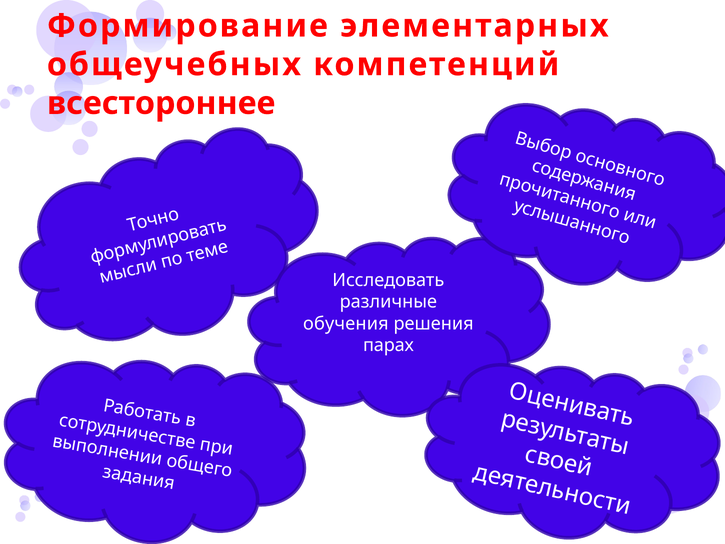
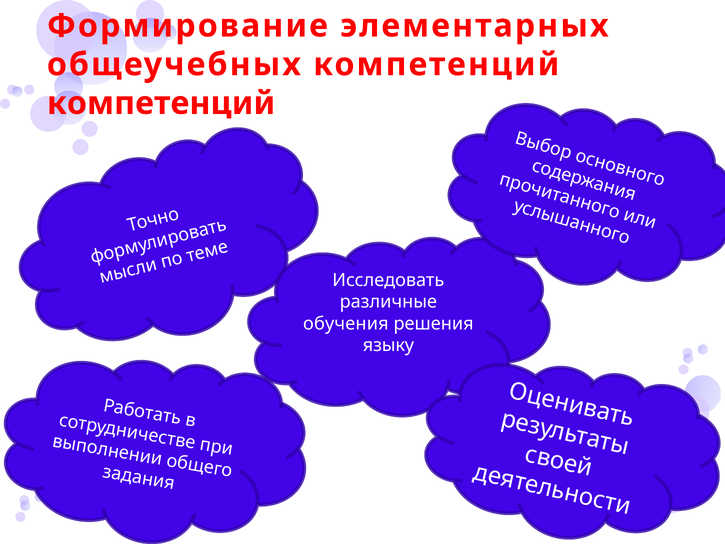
всестороннее: всестороннее -> компетенций (161, 103)
парах: парах -> языку (388, 345)
